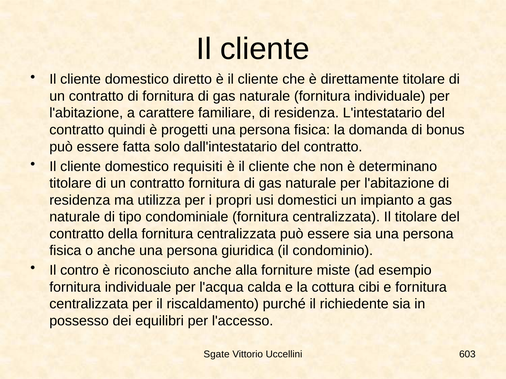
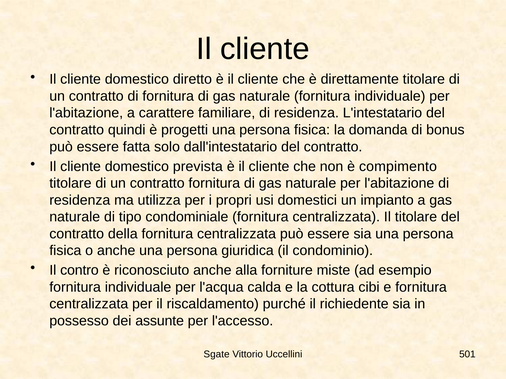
requisiti: requisiti -> prevista (198, 167)
determinano: determinano -> compimento (398, 167)
equilibri: equilibri -> assunte (160, 321)
603: 603 -> 501 (467, 355)
